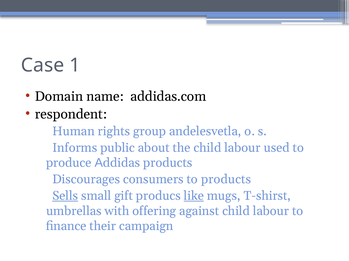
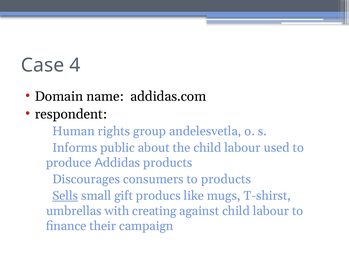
1: 1 -> 4 (75, 65)
like underline: present -> none (194, 196)
offering: offering -> creating (154, 211)
